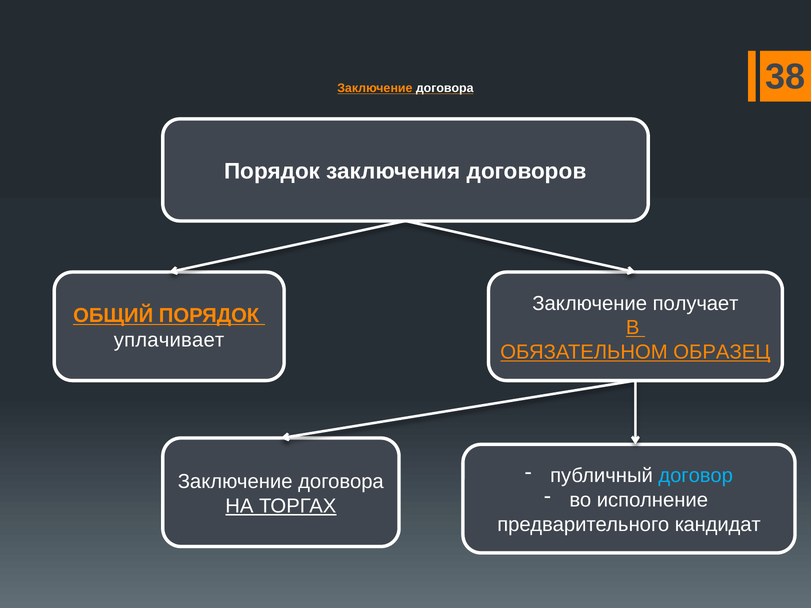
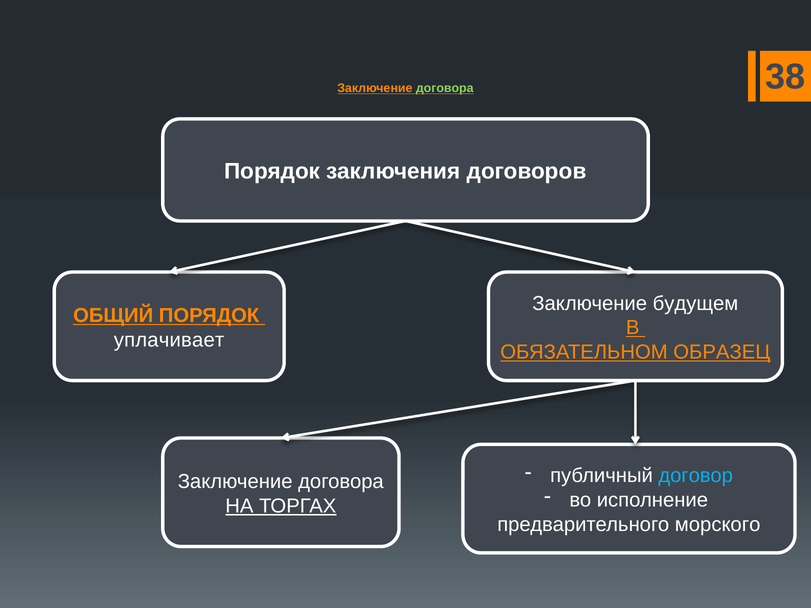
договора colour: white -> light green (445, 88)
получает: получает -> будущем (695, 304)
кандидат: кандидат -> морского (718, 525)
